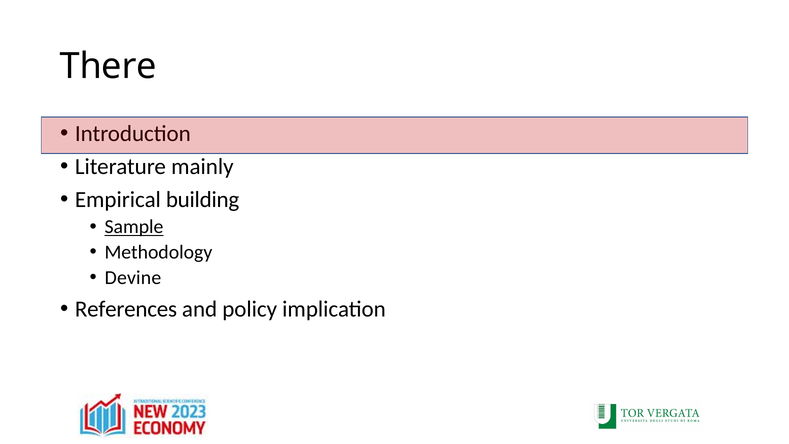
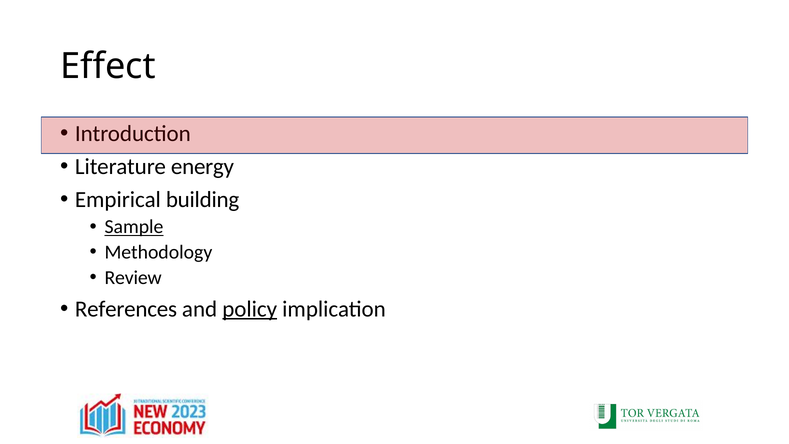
There: There -> Effect (108, 66)
mainly: mainly -> energy (202, 166)
Devine: Devine -> Review (133, 278)
policy underline: none -> present (250, 309)
